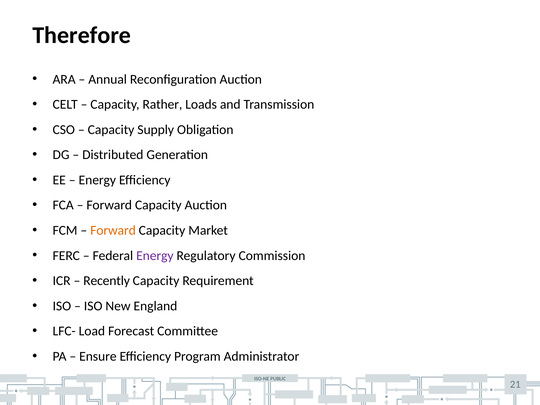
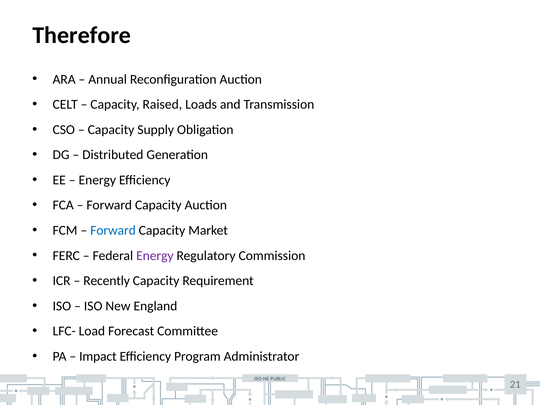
Rather: Rather -> Raised (162, 104)
Forward colour: orange -> blue (113, 230)
Ensure: Ensure -> Impact (98, 356)
